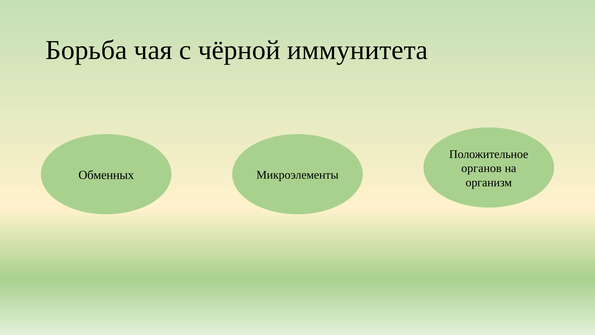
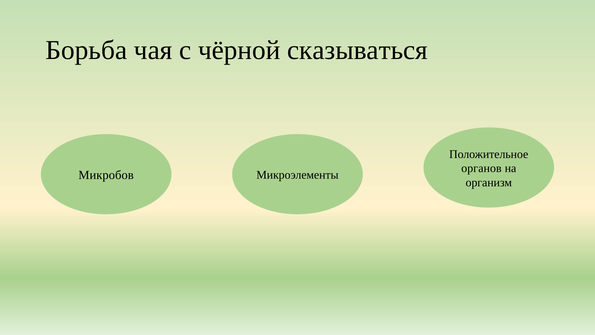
иммунитета: иммунитета -> сказываться (357, 50)
Обменных: Обменных -> Микробов (106, 175)
